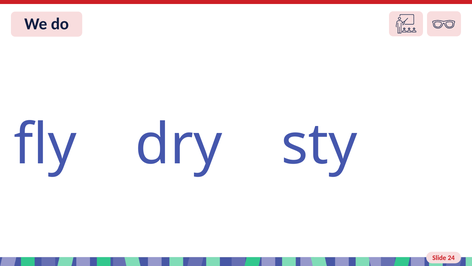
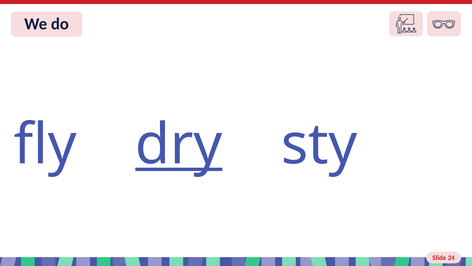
dry underline: none -> present (179, 145)
